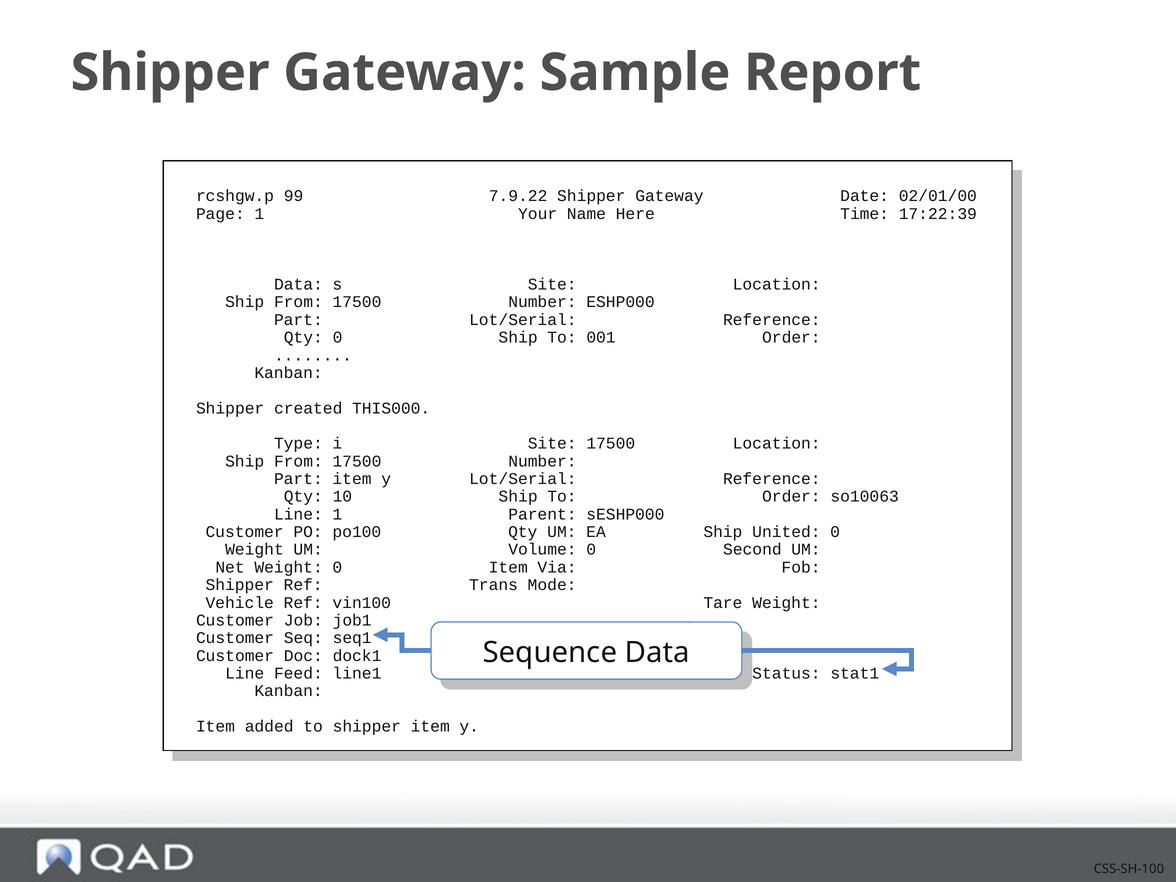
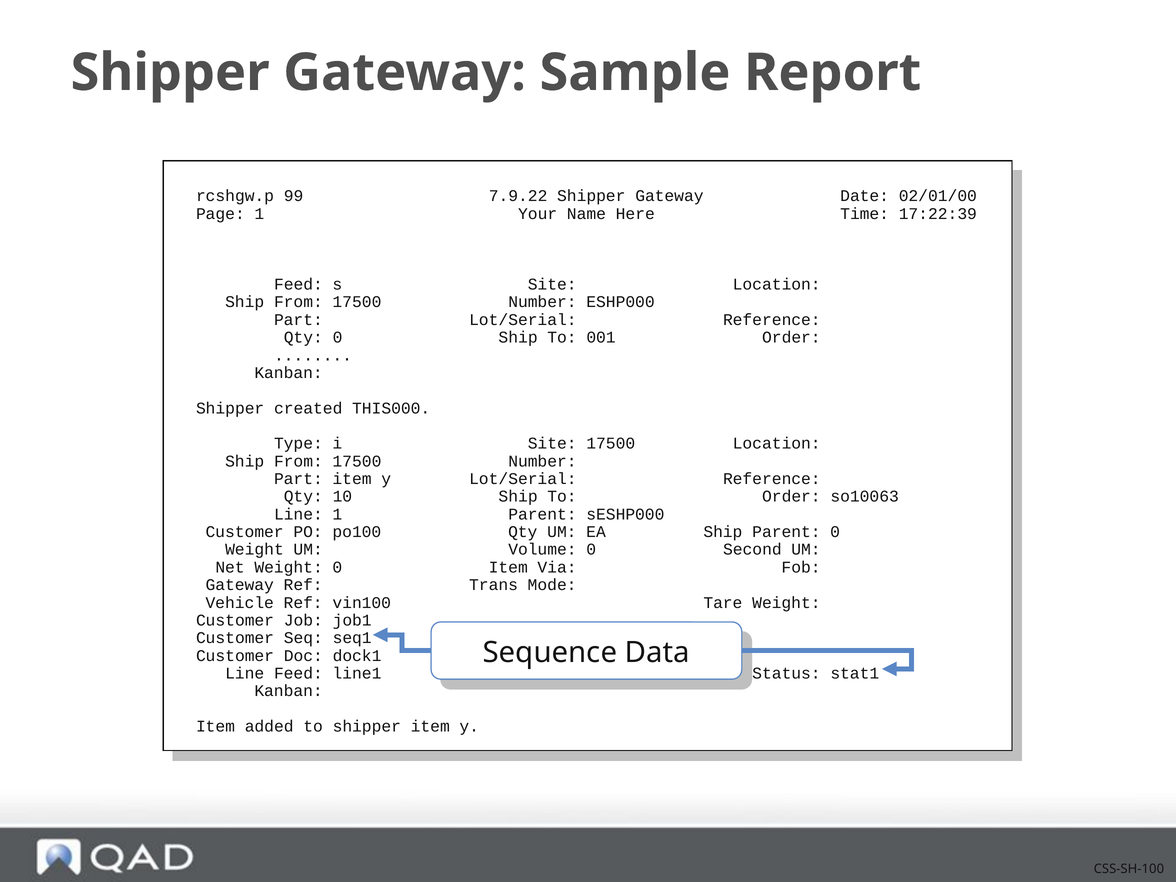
Data: Data -> Feed (298, 284)
Ship United: United -> Parent (786, 532)
Shipper: Shipper -> Gateway (240, 585)
